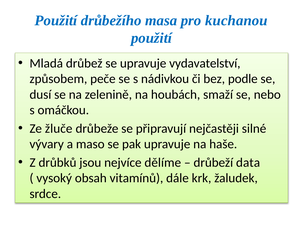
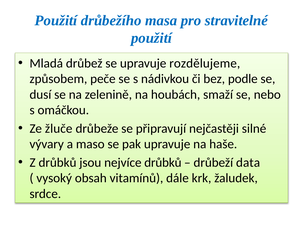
kuchanou: kuchanou -> stravitelné (236, 20)
vydavatelství: vydavatelství -> rozdělujeme (205, 63)
nejvíce dělíme: dělíme -> drůbků (163, 163)
